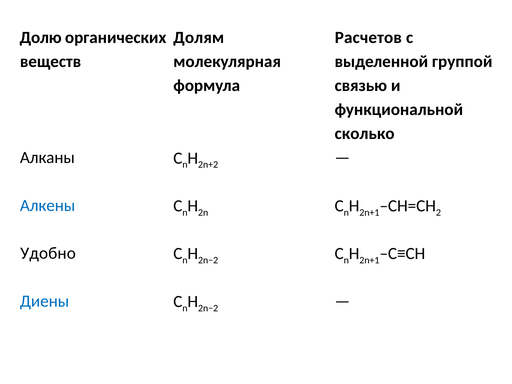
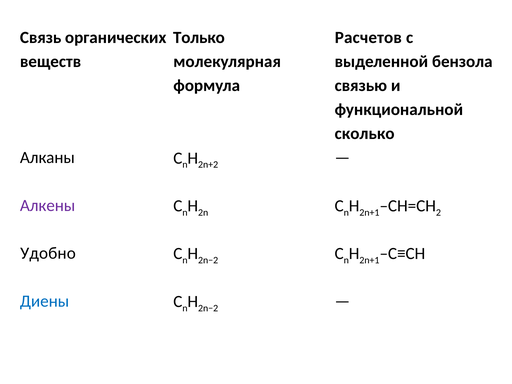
Долю: Долю -> Связь (41, 38)
Долям: Долям -> Только (199, 38)
группой: группой -> бензола (462, 62)
Алкены colour: blue -> purple (48, 205)
